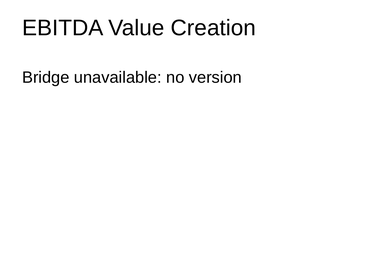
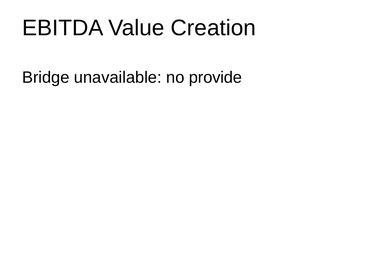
version: version -> provide (215, 77)
